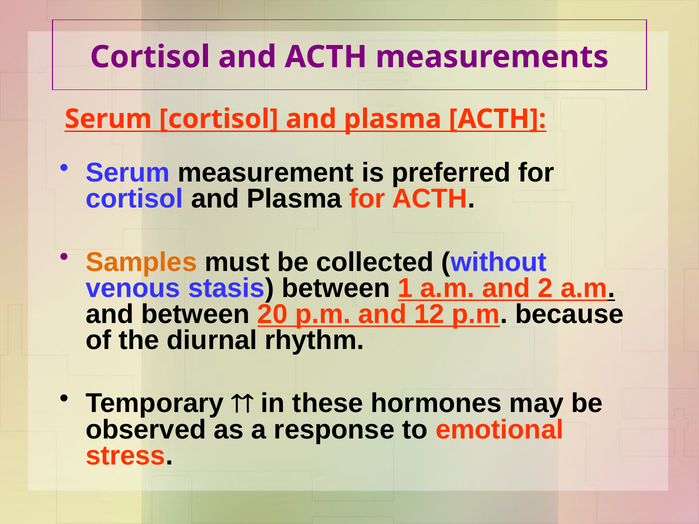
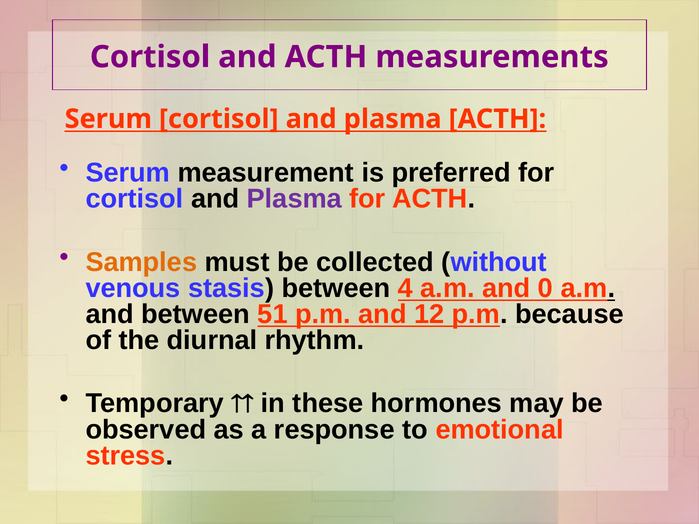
Plasma colour: black -> purple (294, 199)
1: 1 -> 4 (405, 288)
2: 2 -> 0 (546, 288)
20: 20 -> 51 (273, 314)
